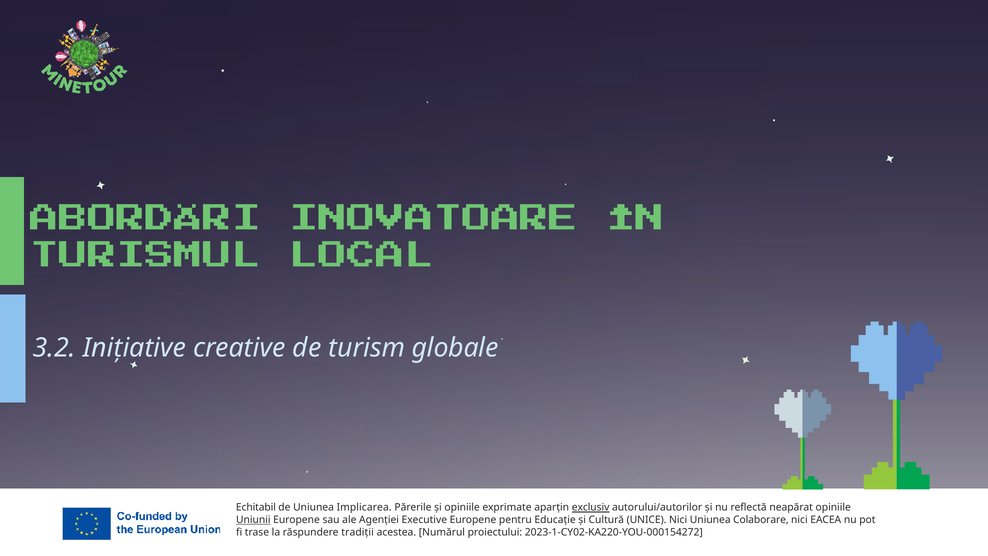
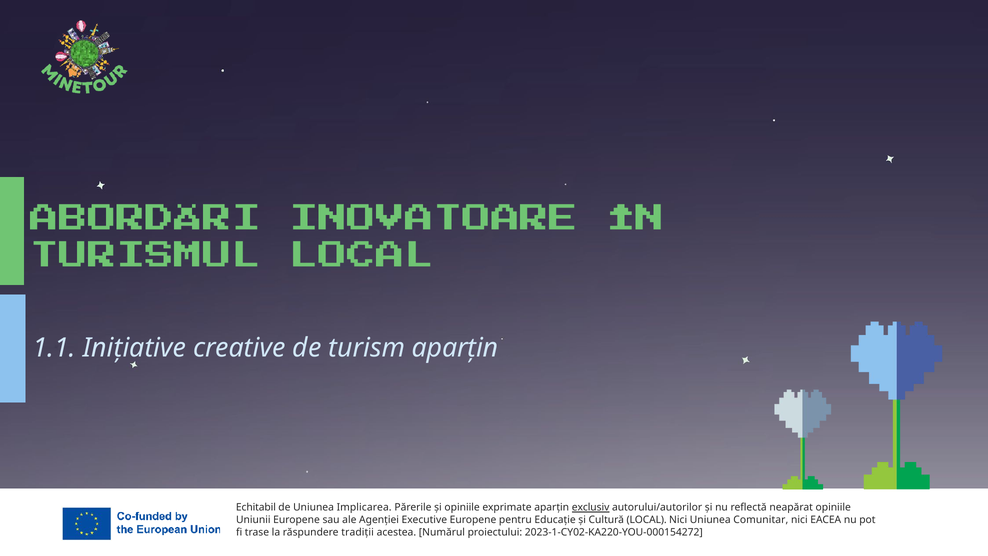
3.2: 3.2 -> 1.1 (54, 348)
turism globale: globale -> aparțin (455, 348)
Uniunii underline: present -> none (253, 520)
Cultură UNICE: UNICE -> LOCAL (647, 520)
Colaborare: Colaborare -> Comunitar (761, 520)
